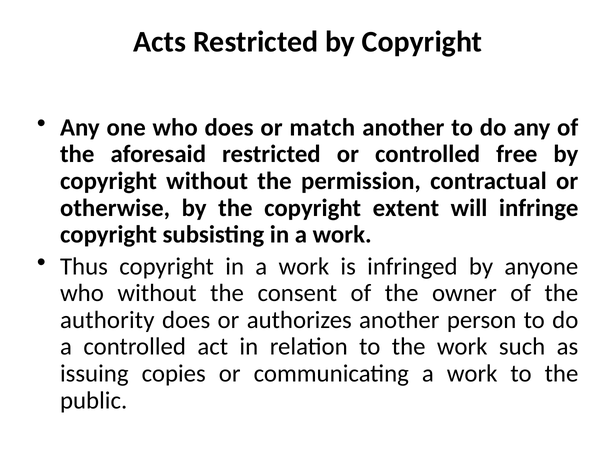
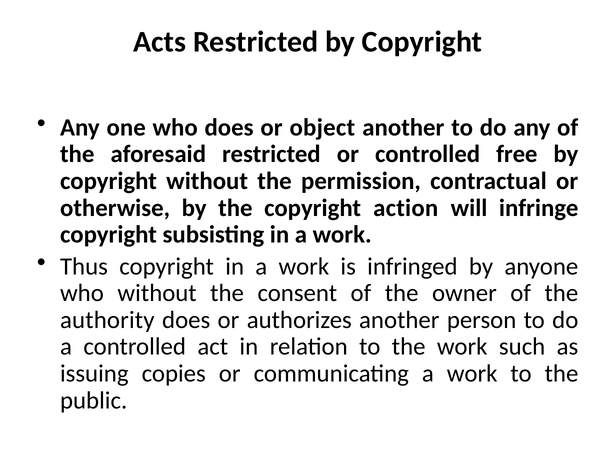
match: match -> object (322, 128)
extent: extent -> action (406, 208)
